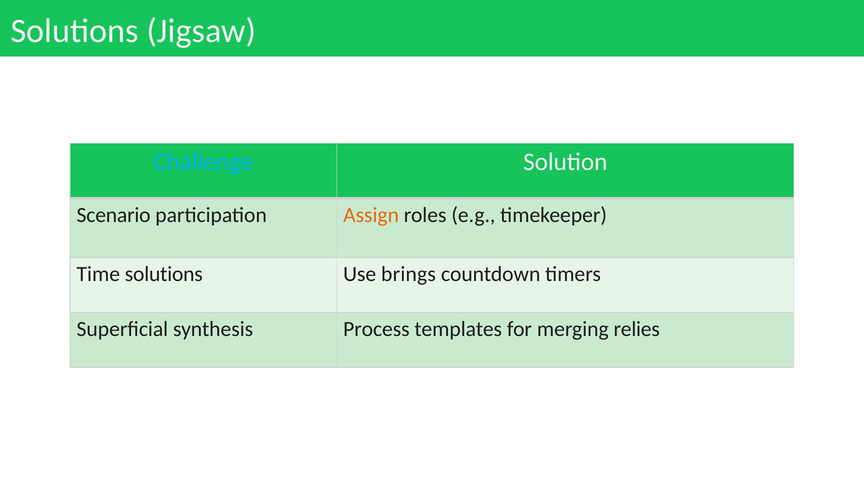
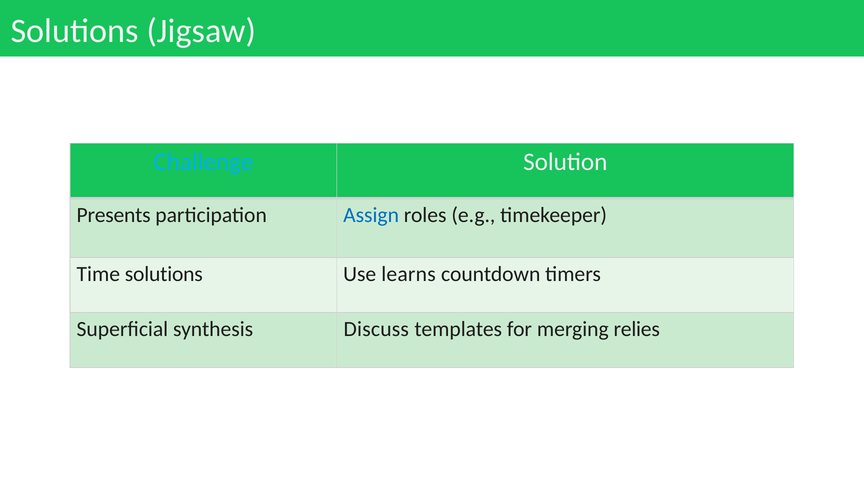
Scenario: Scenario -> Presents (114, 215)
Assign colour: orange -> blue (371, 215)
brings: brings -> learns (409, 274)
Process: Process -> Discuss (376, 329)
